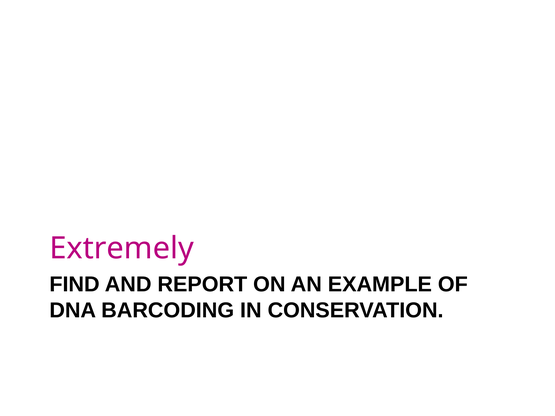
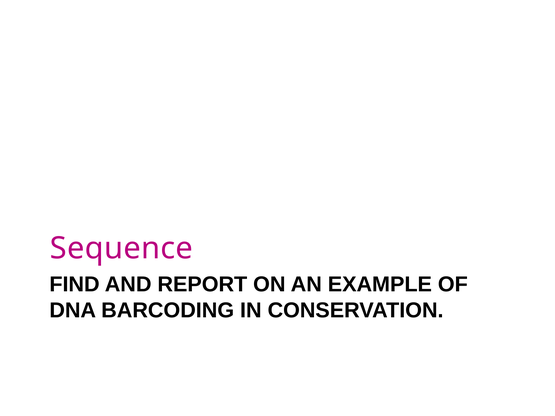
Extremely: Extremely -> Sequence (121, 248)
